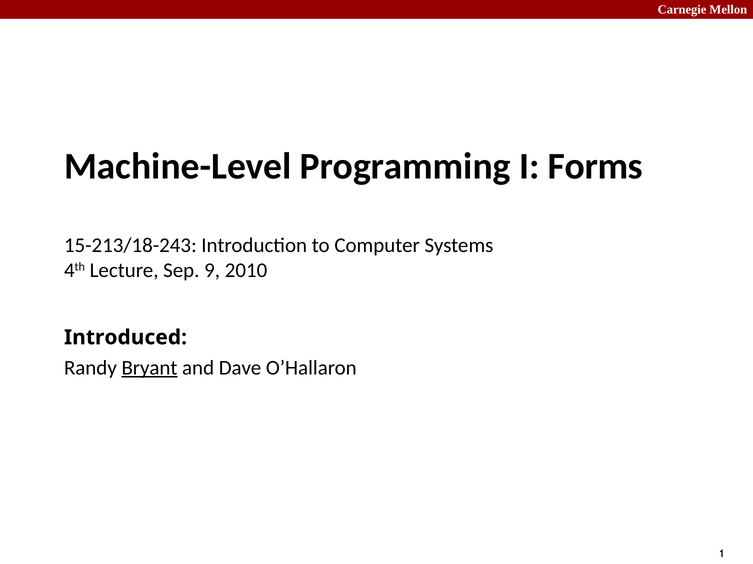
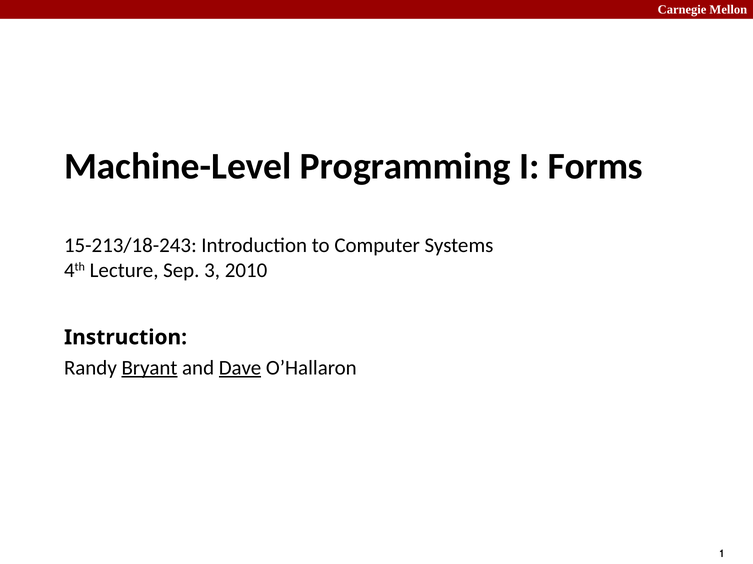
9: 9 -> 3 (212, 271)
Introduced: Introduced -> Instruction (126, 338)
Dave underline: none -> present (240, 368)
